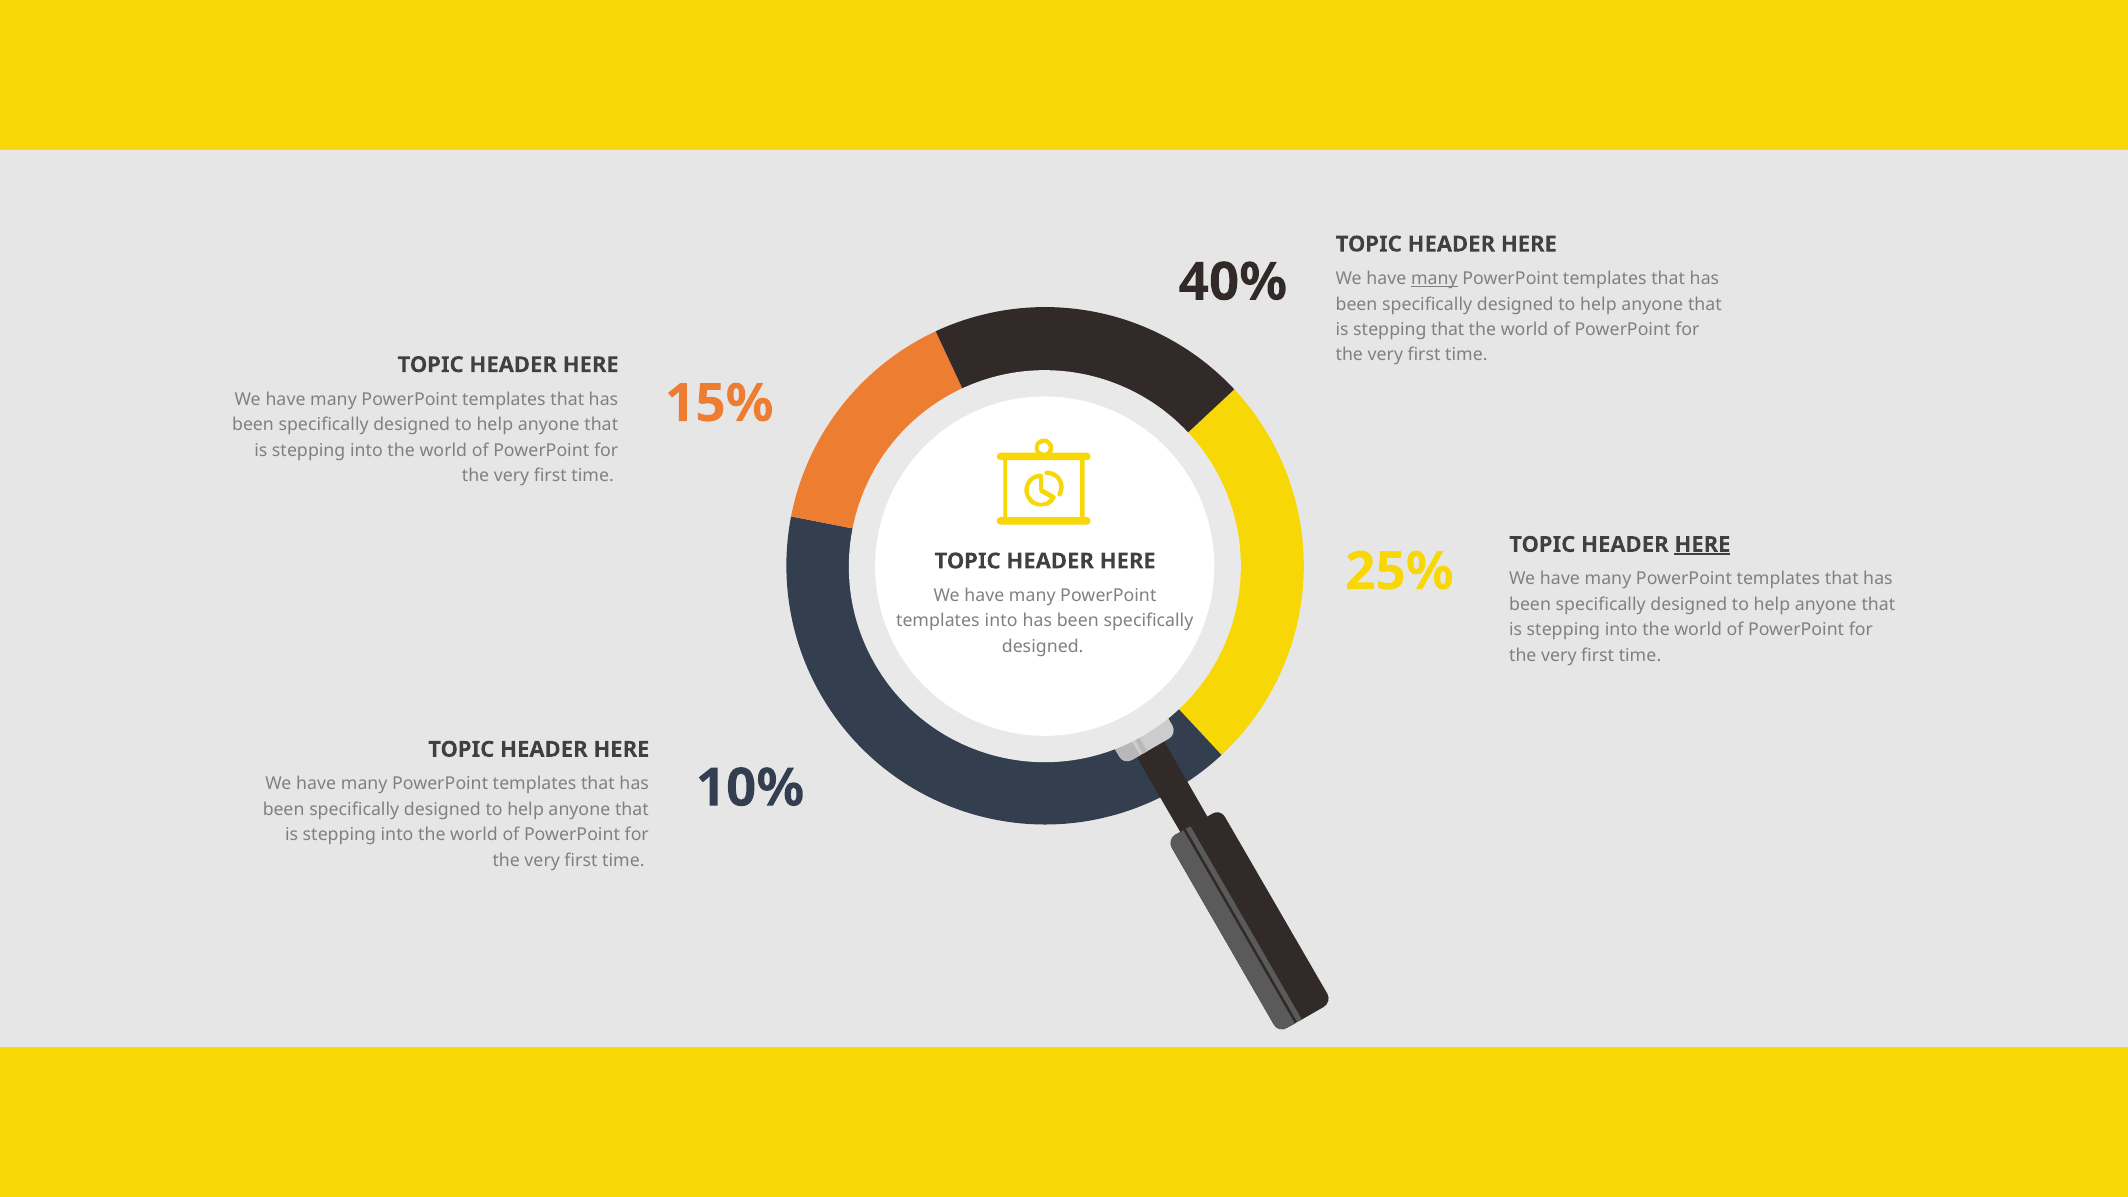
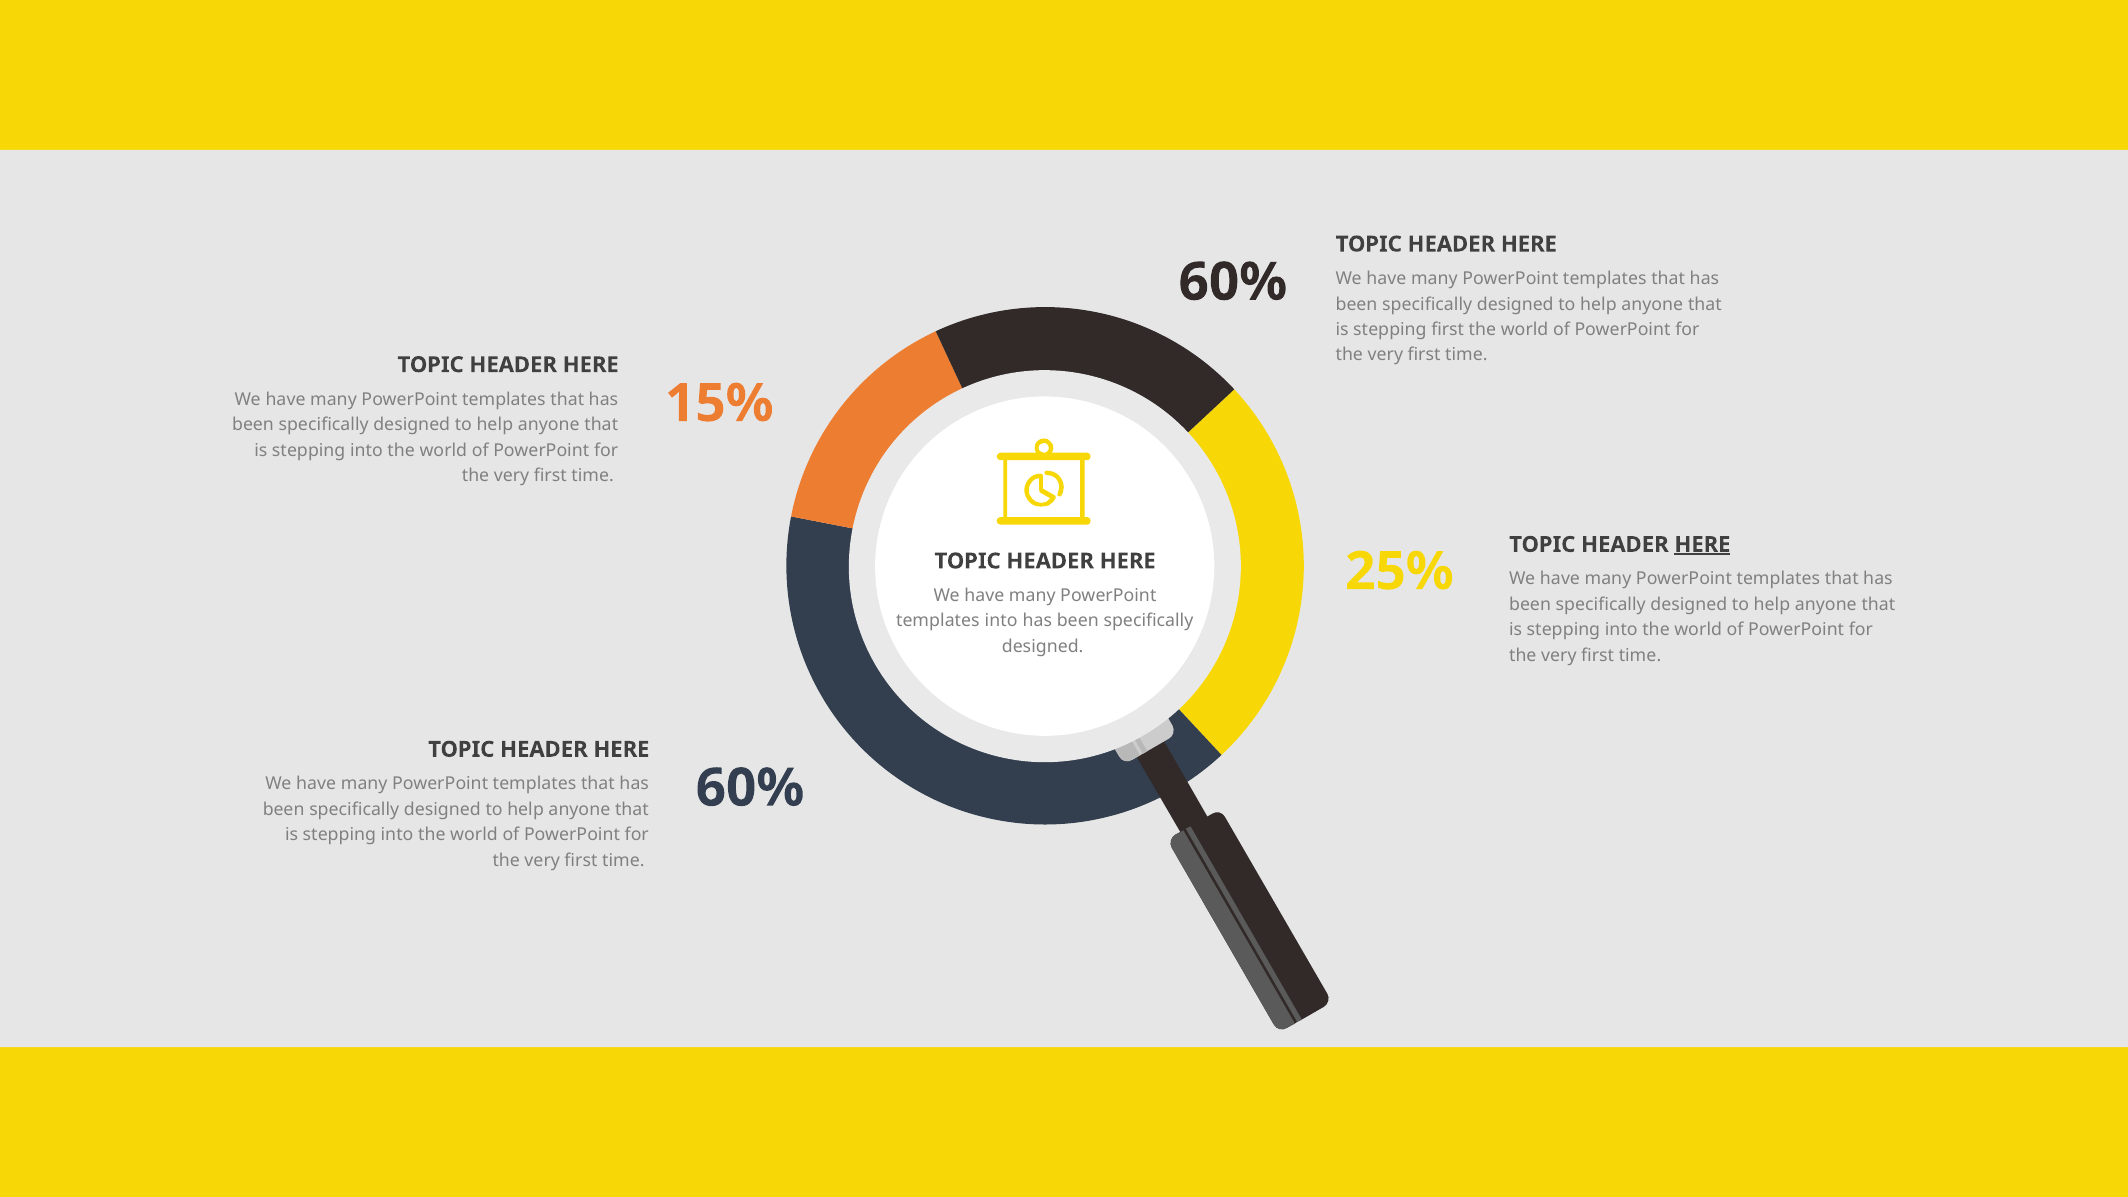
40%: 40% -> 60% (1233, 282)
many underline: present -> none (1434, 279)
stepping that: that -> first (1448, 330)
10%: 10% -> 60% (750, 788)
